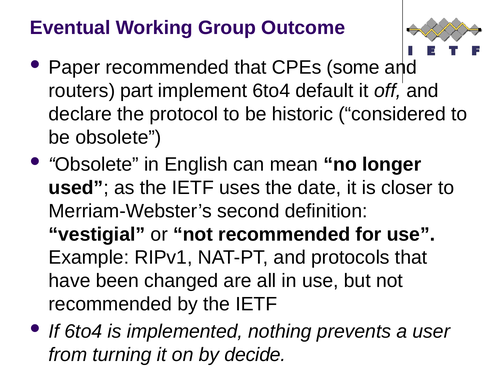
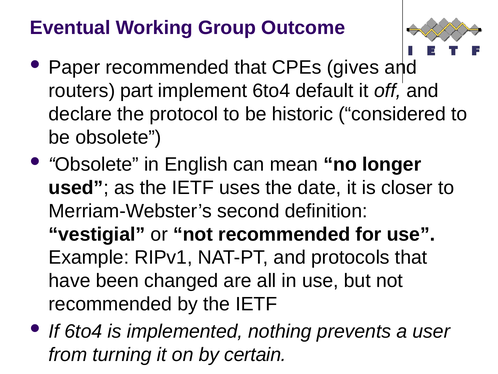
some: some -> gives (353, 67)
decide: decide -> certain (255, 354)
